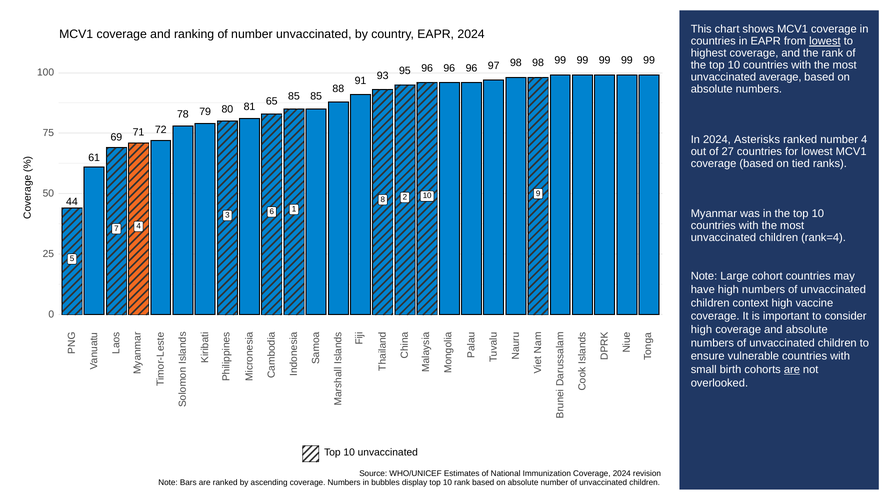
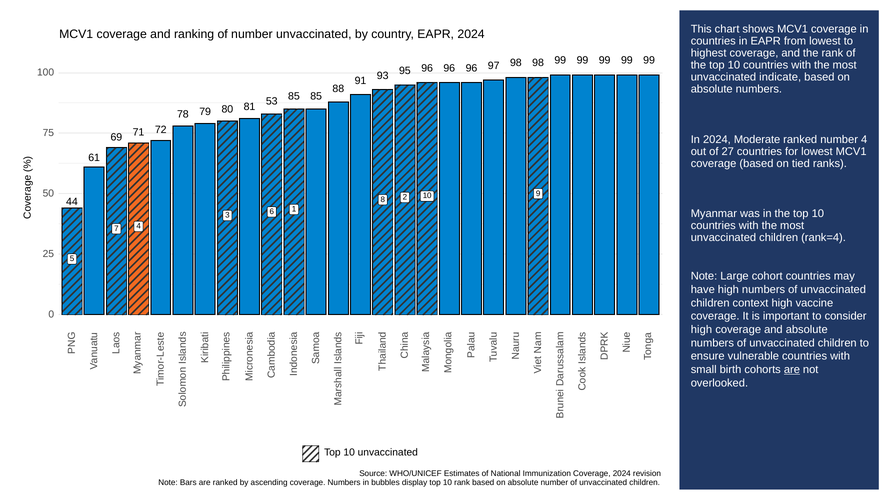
lowest underline: present -> none (825, 41)
average: average -> indicate (780, 77)
65: 65 -> 53 (272, 102)
Asterisks: Asterisks -> Moderate (757, 140)
